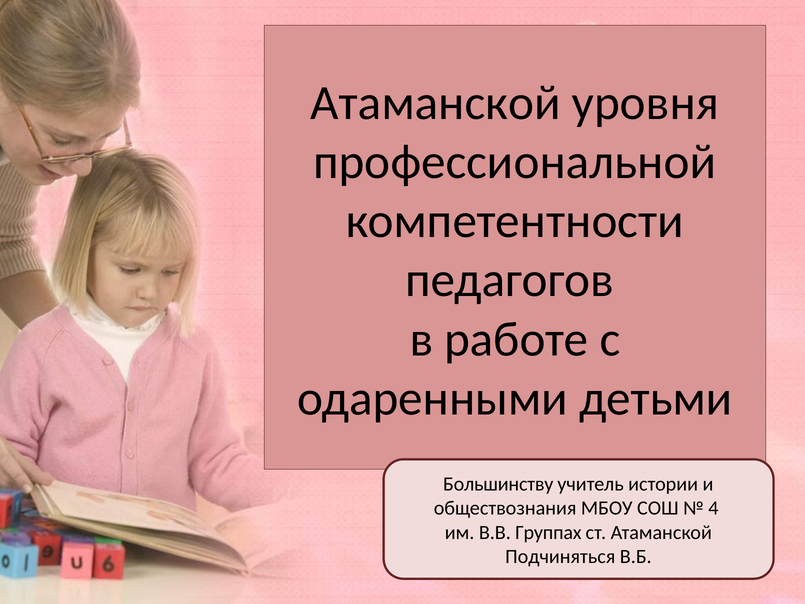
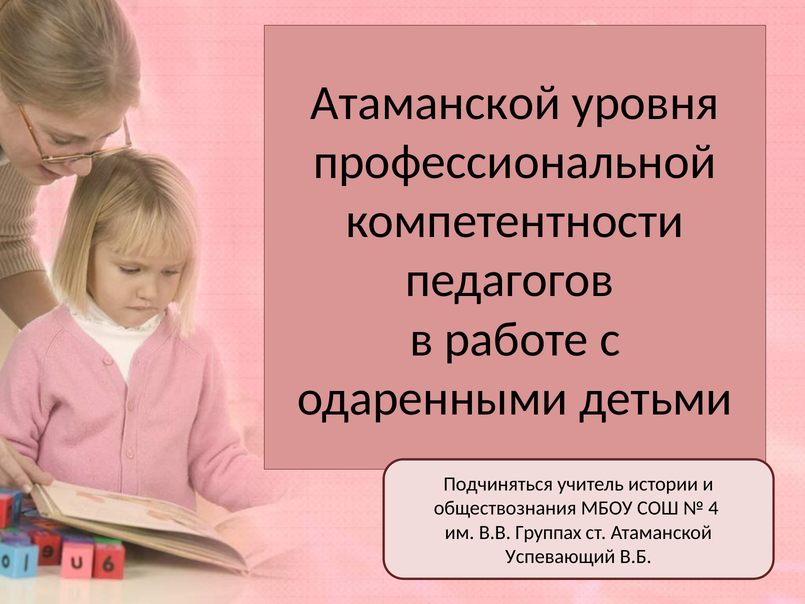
Большинству: Большинству -> Подчиняться (498, 484)
Подчиняться: Подчиняться -> Успевающий (560, 556)
